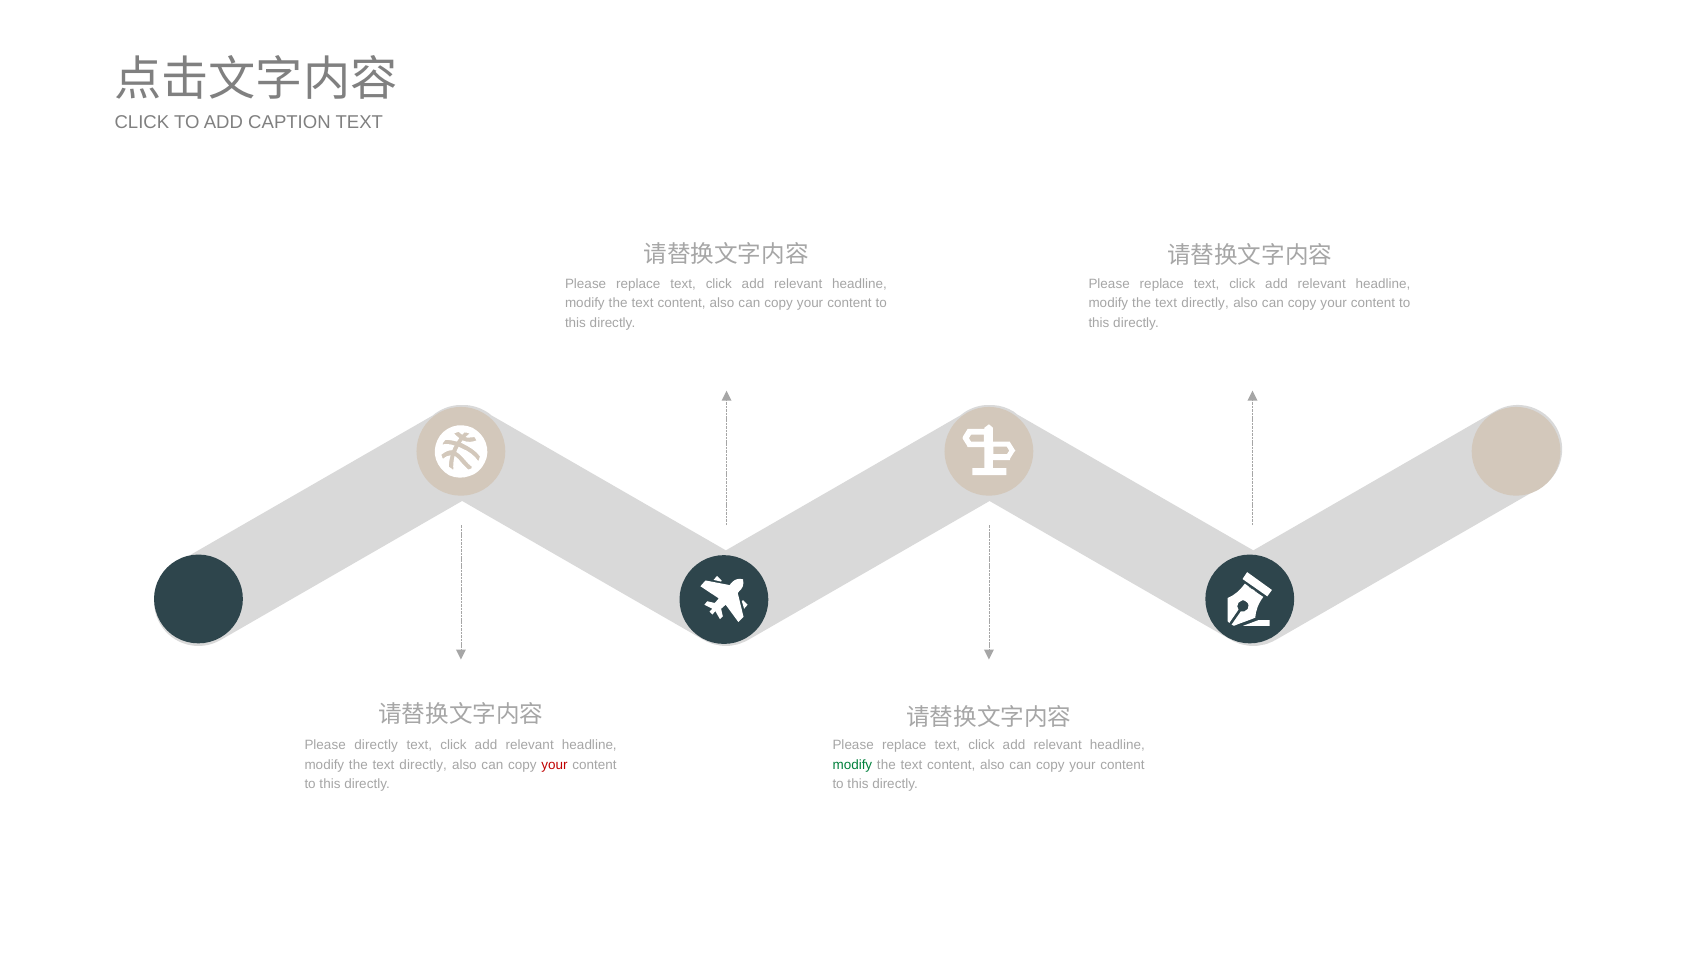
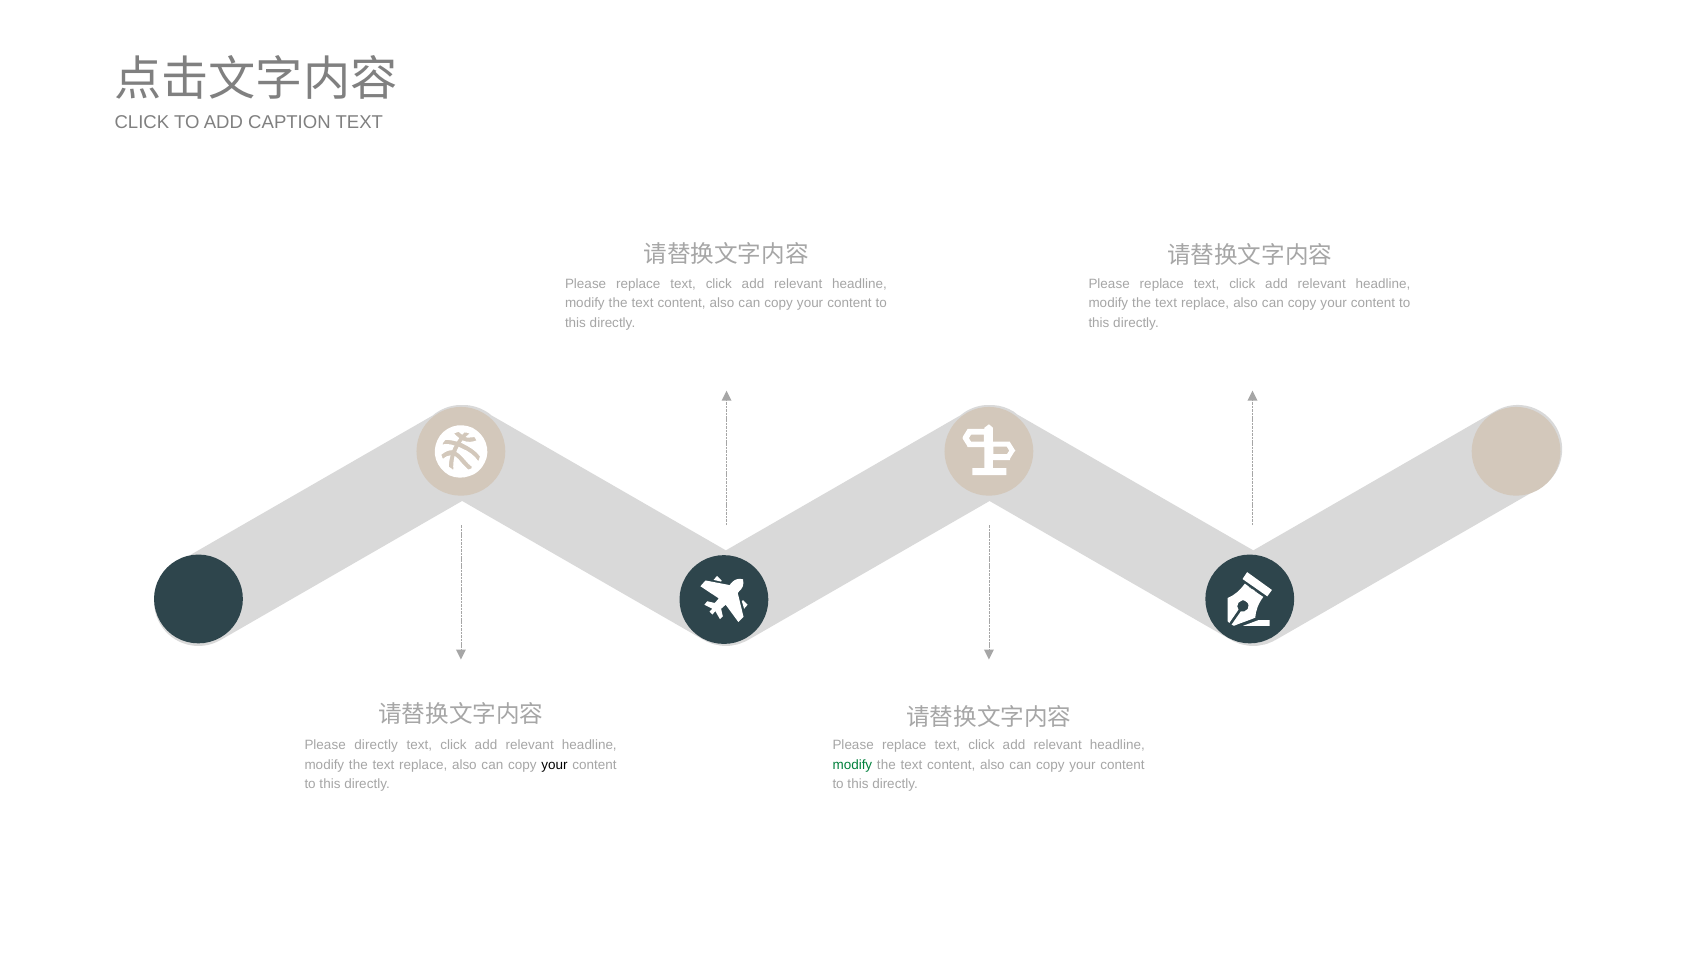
directly: directly -> replace (1205, 303)
directly: directly -> replace (423, 764)
your colour: red -> black (554, 764)
